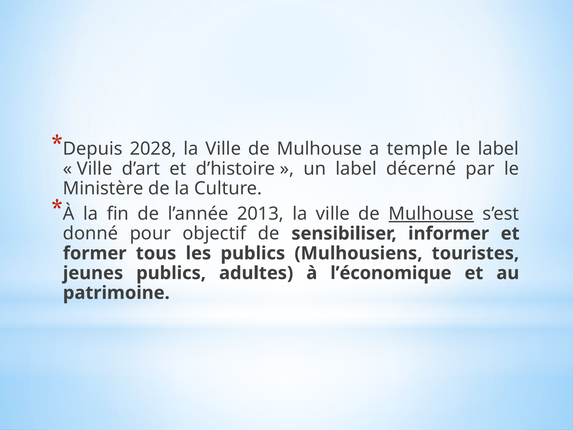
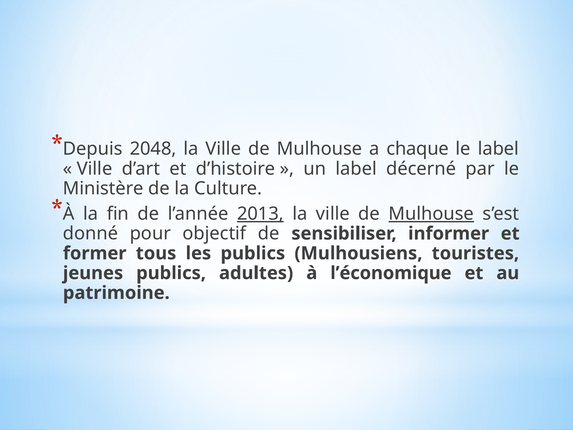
2028: 2028 -> 2048 (153, 149)
temple: temple -> chaque (418, 149)
2013 underline: none -> present (260, 214)
